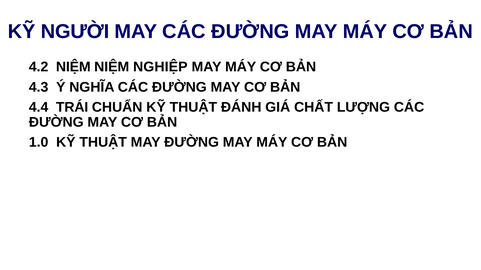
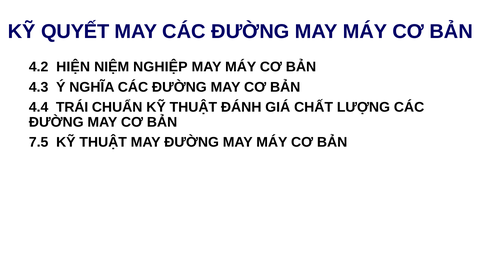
NGƯỜI: NGƯỜI -> QUYẾT (75, 32)
4.2 NIỆM: NIỆM -> HIỆN (73, 67)
1.0: 1.0 -> 7.5 (39, 143)
